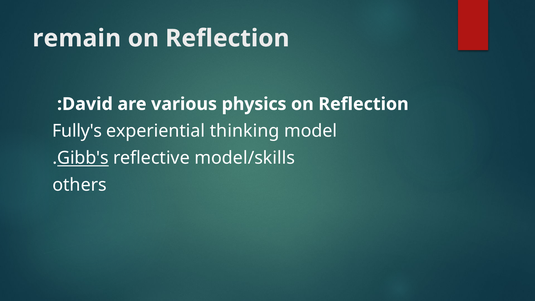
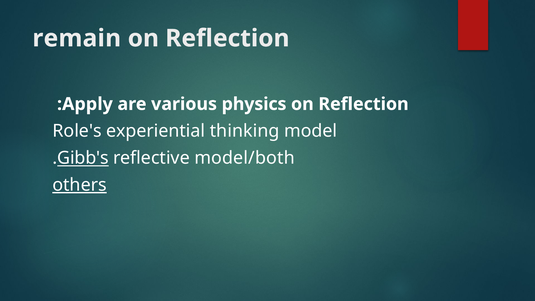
David: David -> Apply (87, 104)
Fully's: Fully's -> Role's (77, 131)
model/skills: model/skills -> model/both (245, 158)
others underline: none -> present (80, 185)
